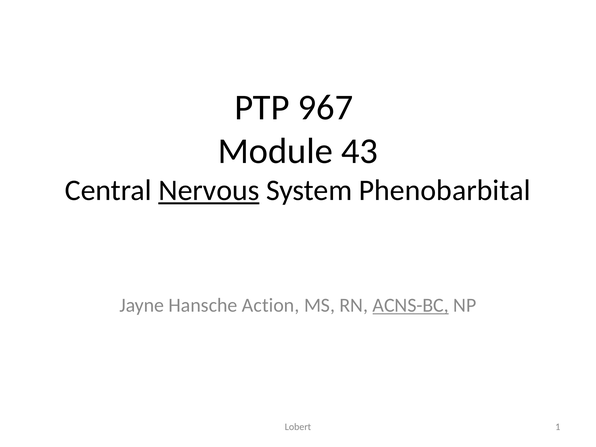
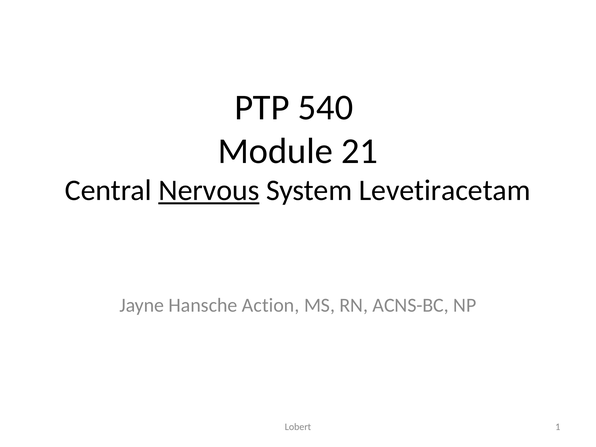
967: 967 -> 540 (325, 107)
43: 43 -> 21 (359, 151)
Phenobarbital: Phenobarbital -> Levetiracetam (445, 190)
ACNS-BC underline: present -> none (411, 305)
